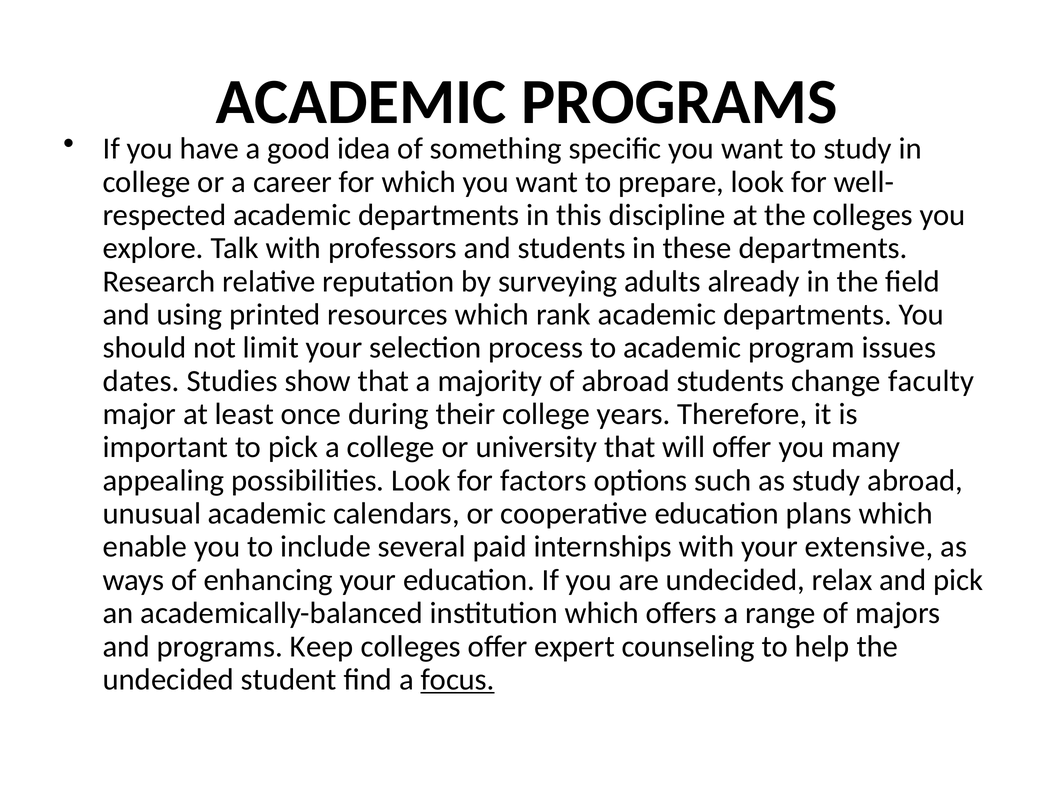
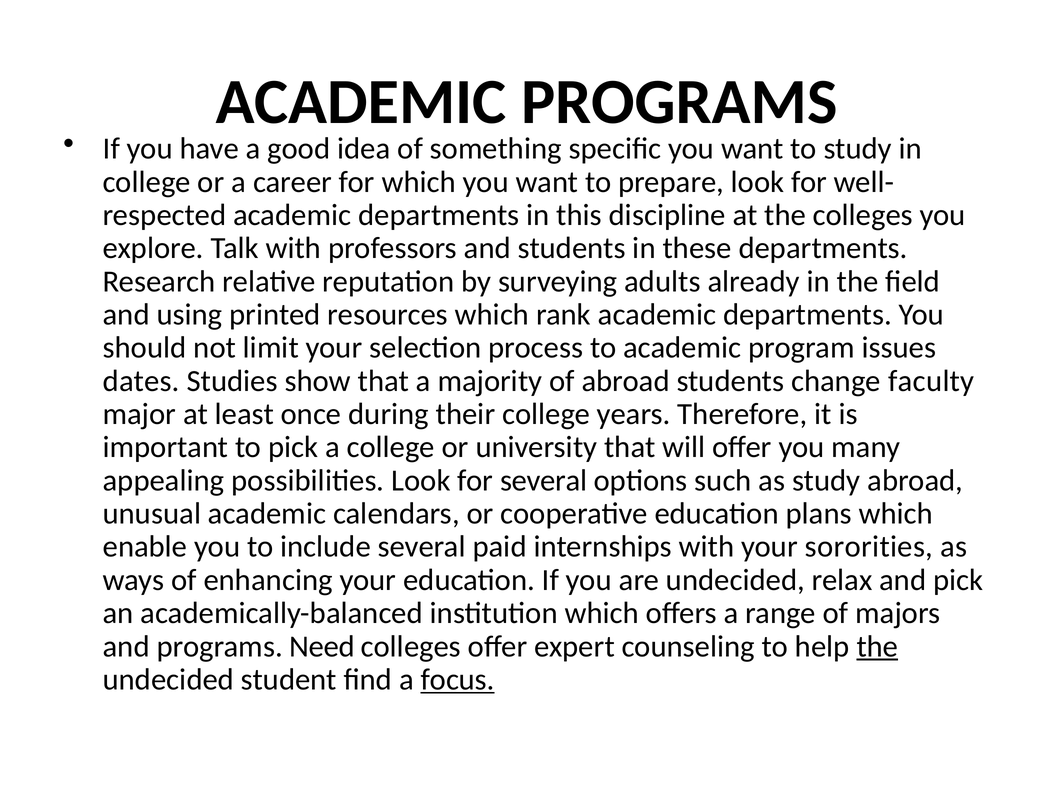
for factors: factors -> several (544, 481)
extensive: extensive -> sororities (869, 547)
Keep: Keep -> Need (322, 647)
the underline: none -> present (877, 647)
